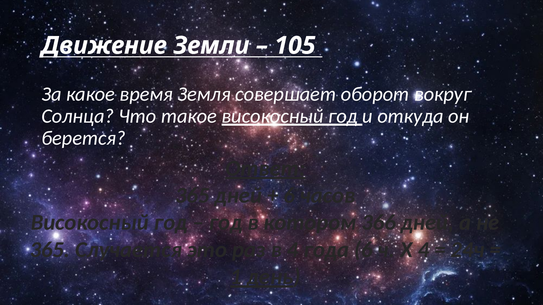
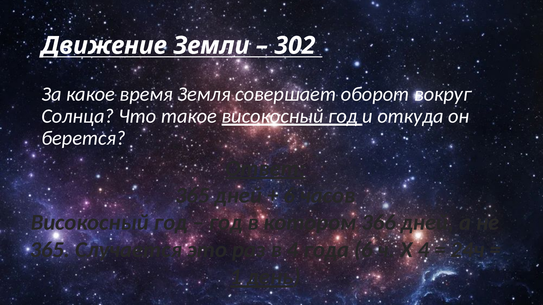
105: 105 -> 302 (295, 46)
